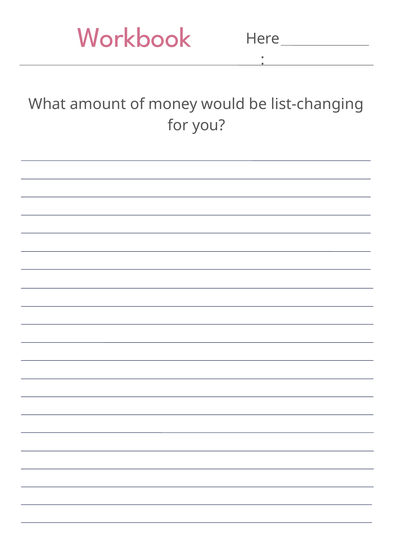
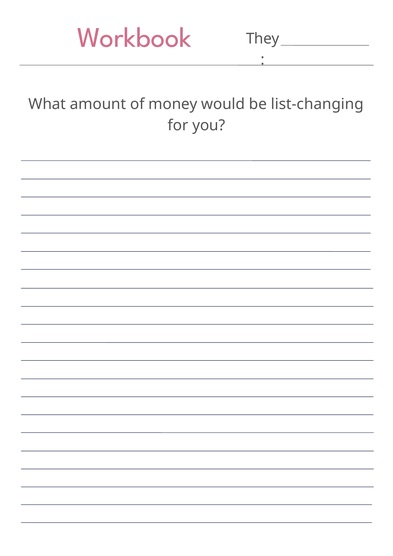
Here: Here -> They (263, 39)
